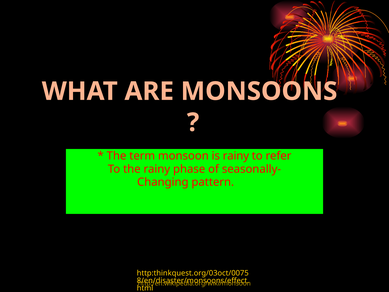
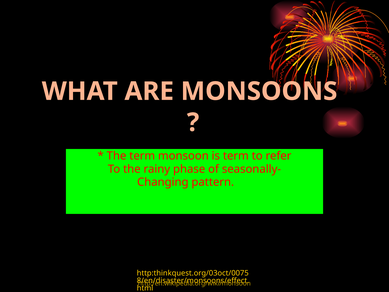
is rainy: rainy -> term (236, 156)
